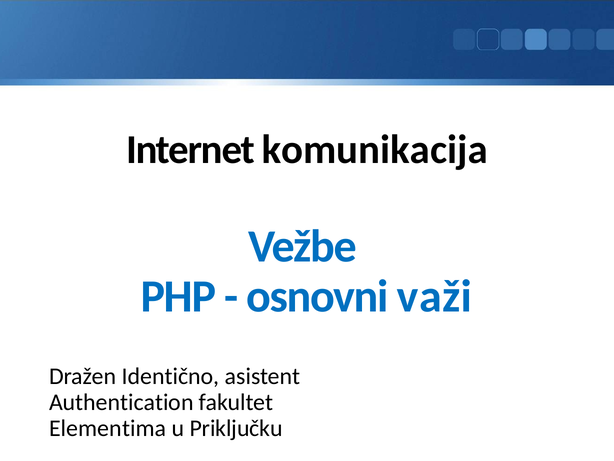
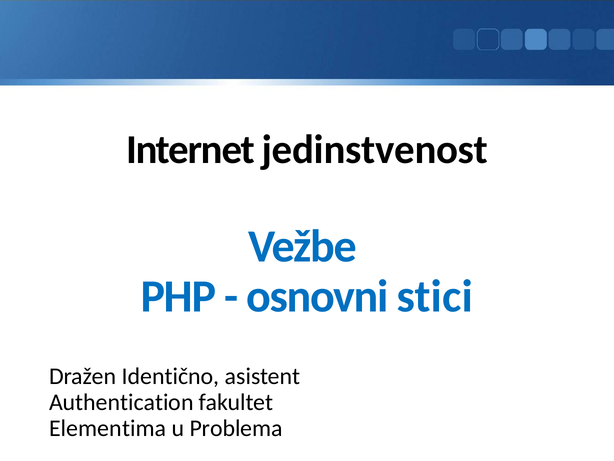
komunikacija: komunikacija -> jedinstvenost (375, 150)
važi: važi -> stici (435, 296)
Priključku: Priključku -> Problema (236, 428)
